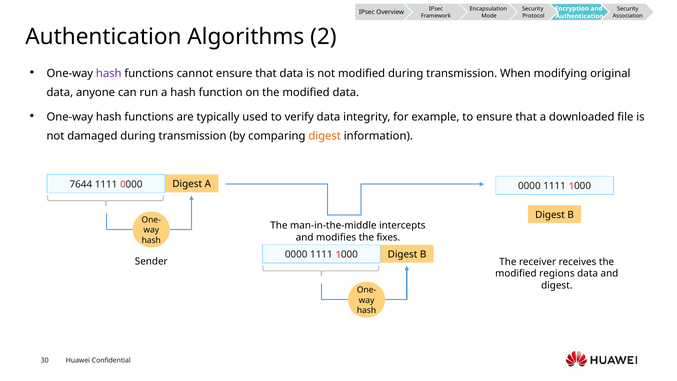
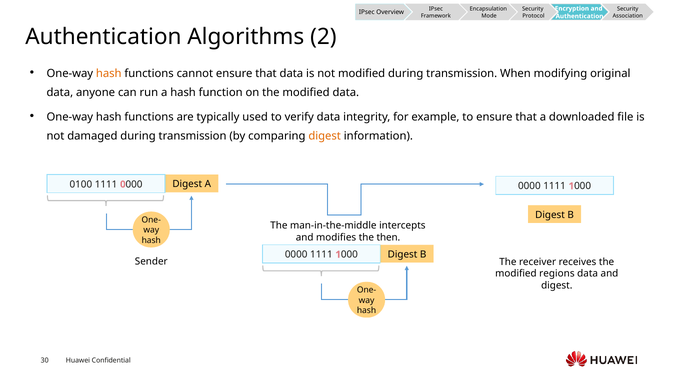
hash colour: purple -> orange (109, 74)
7644: 7644 -> 0100 (81, 184)
fixes: fixes -> then (388, 237)
